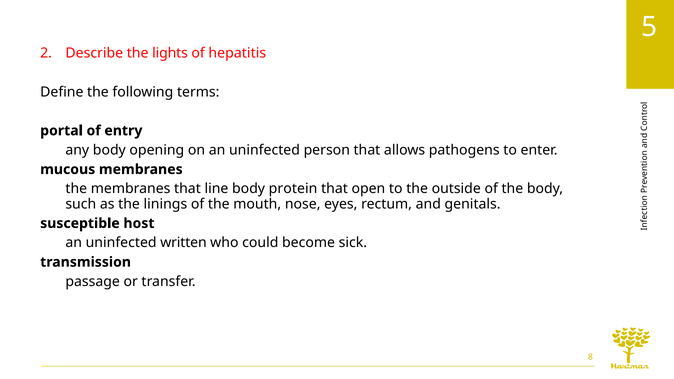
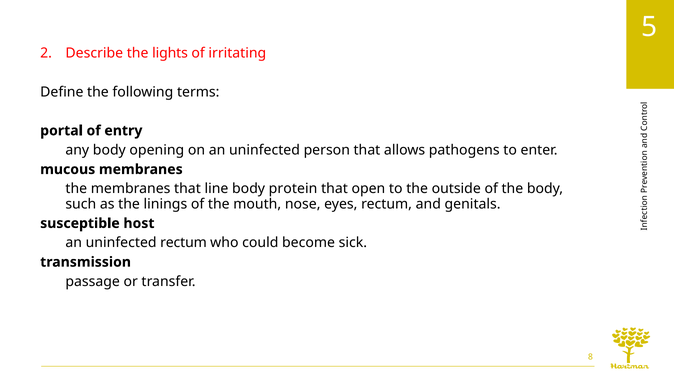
hepatitis: hepatitis -> irritating (237, 53)
uninfected written: written -> rectum (183, 243)
